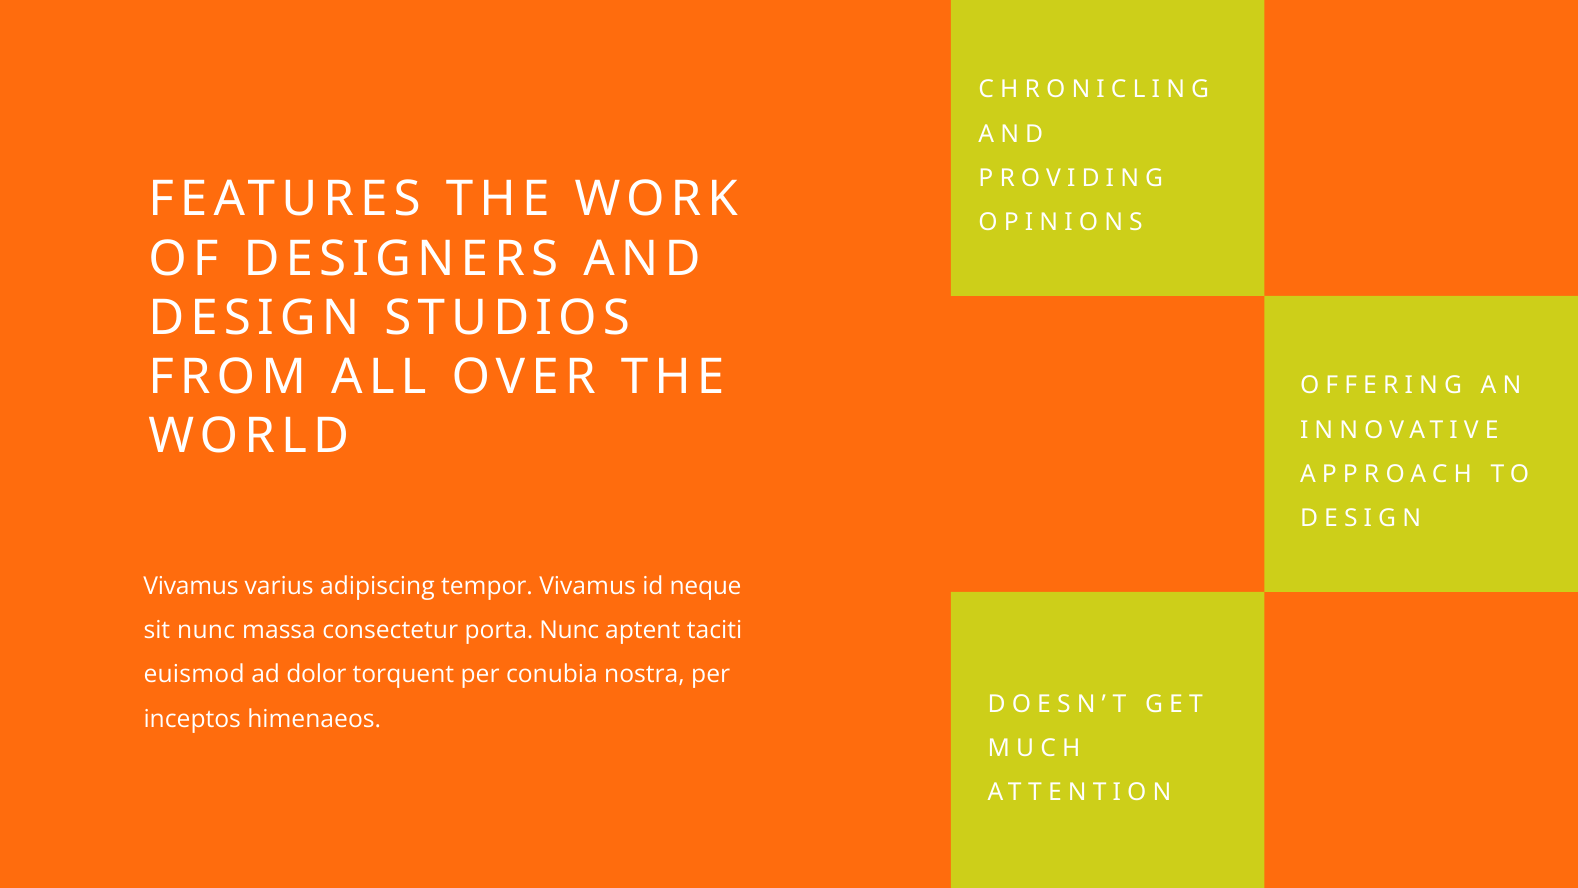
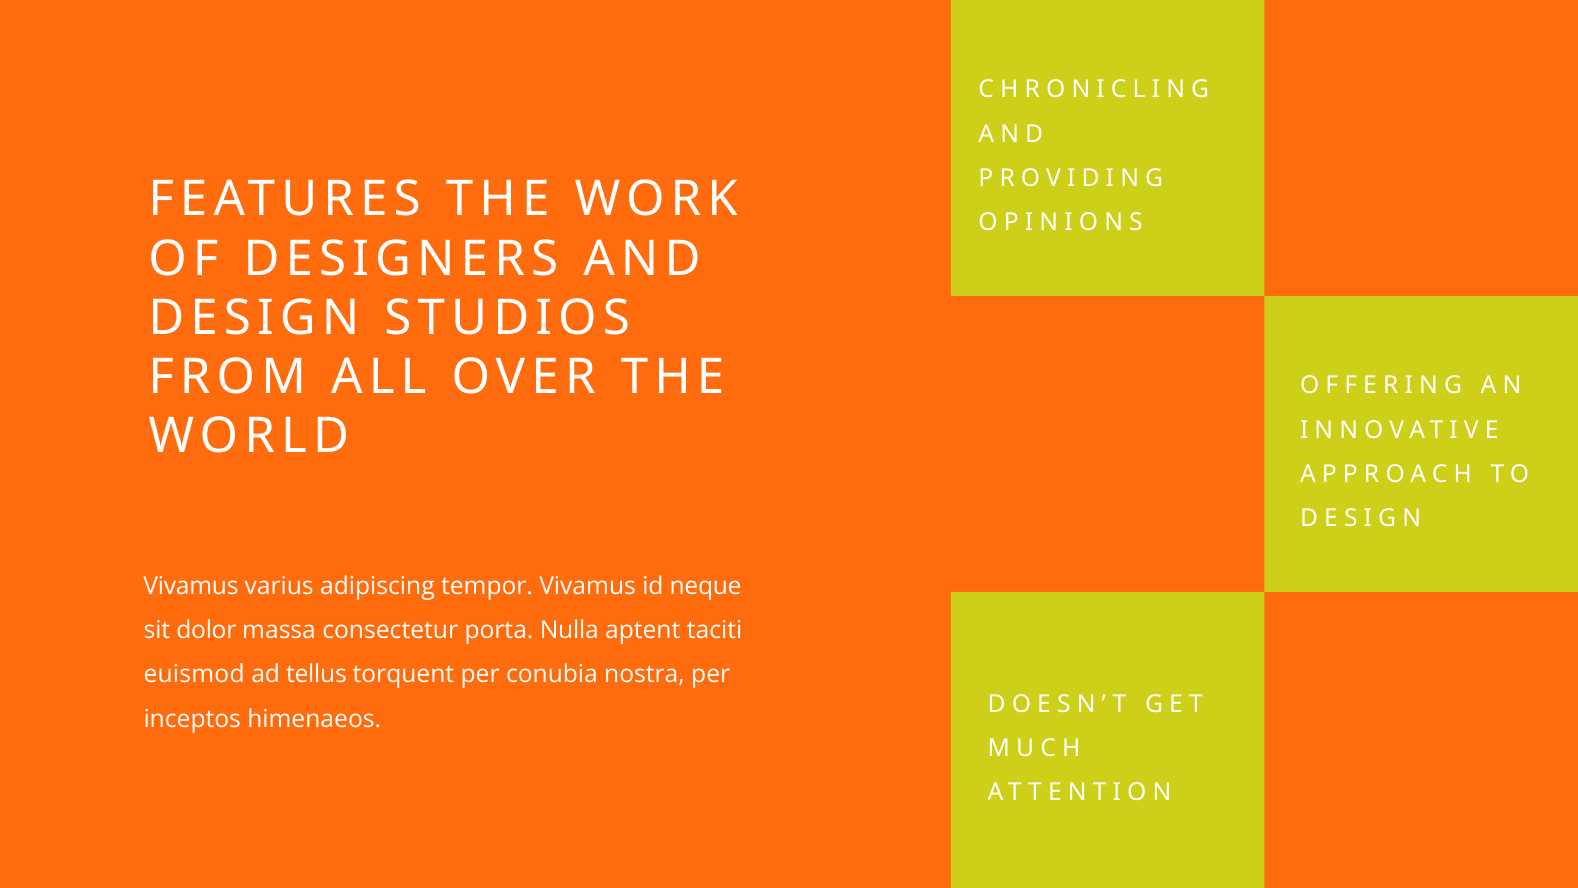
sit nunc: nunc -> dolor (206, 630)
porta Nunc: Nunc -> Nulla (569, 630)
dolor: dolor -> tellus (316, 674)
